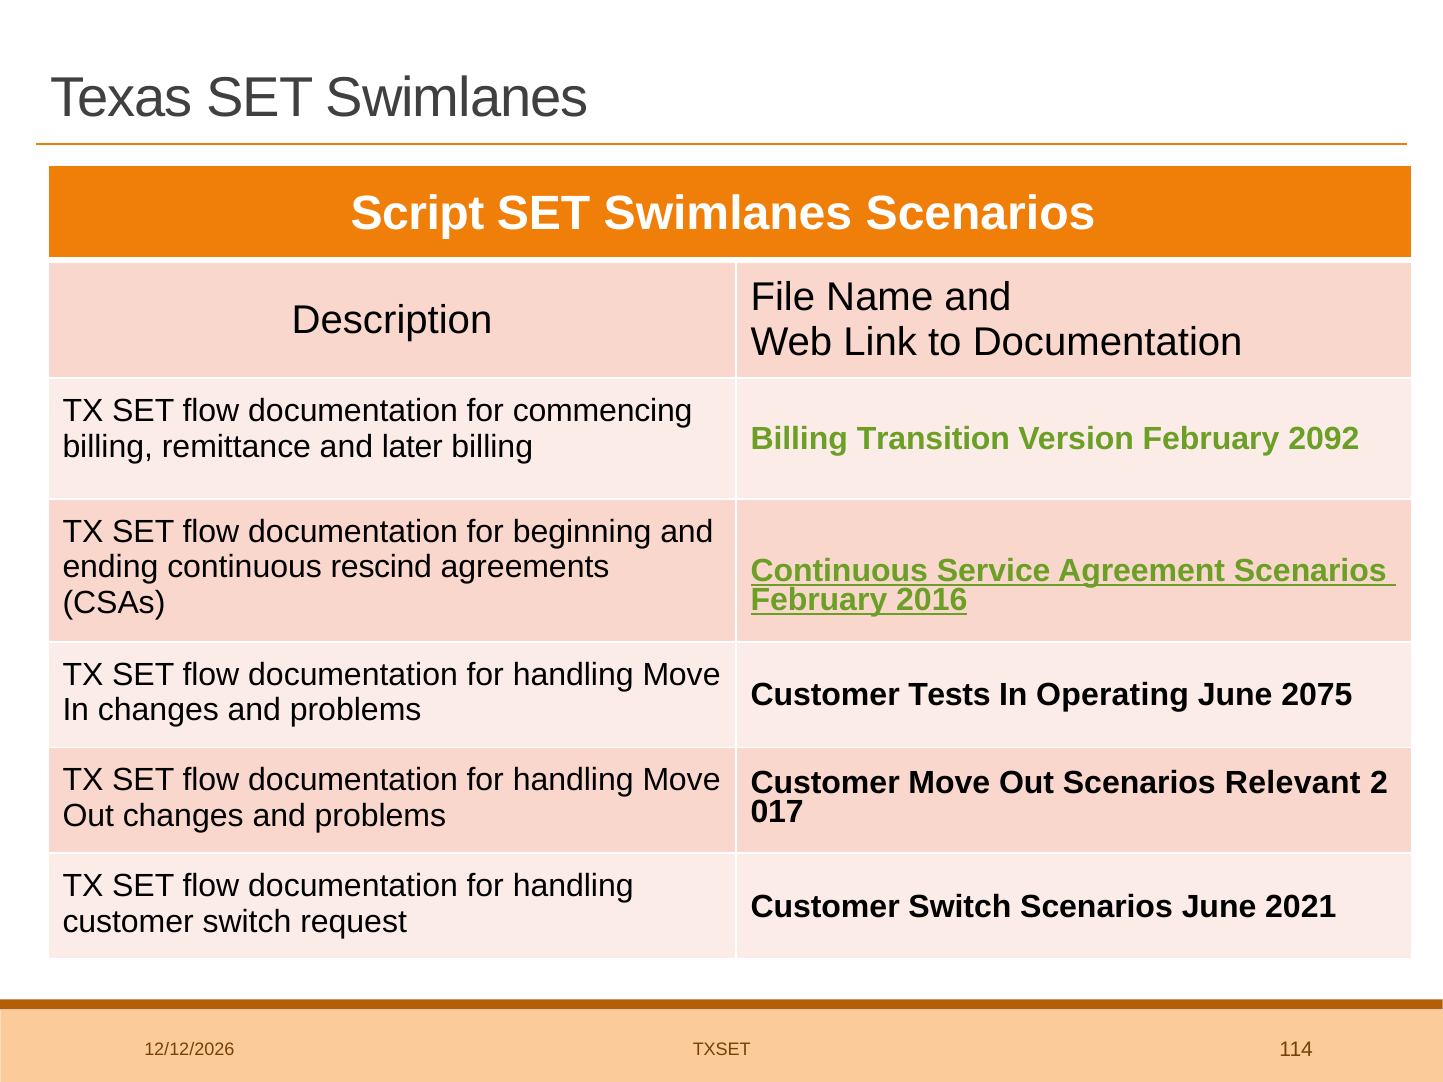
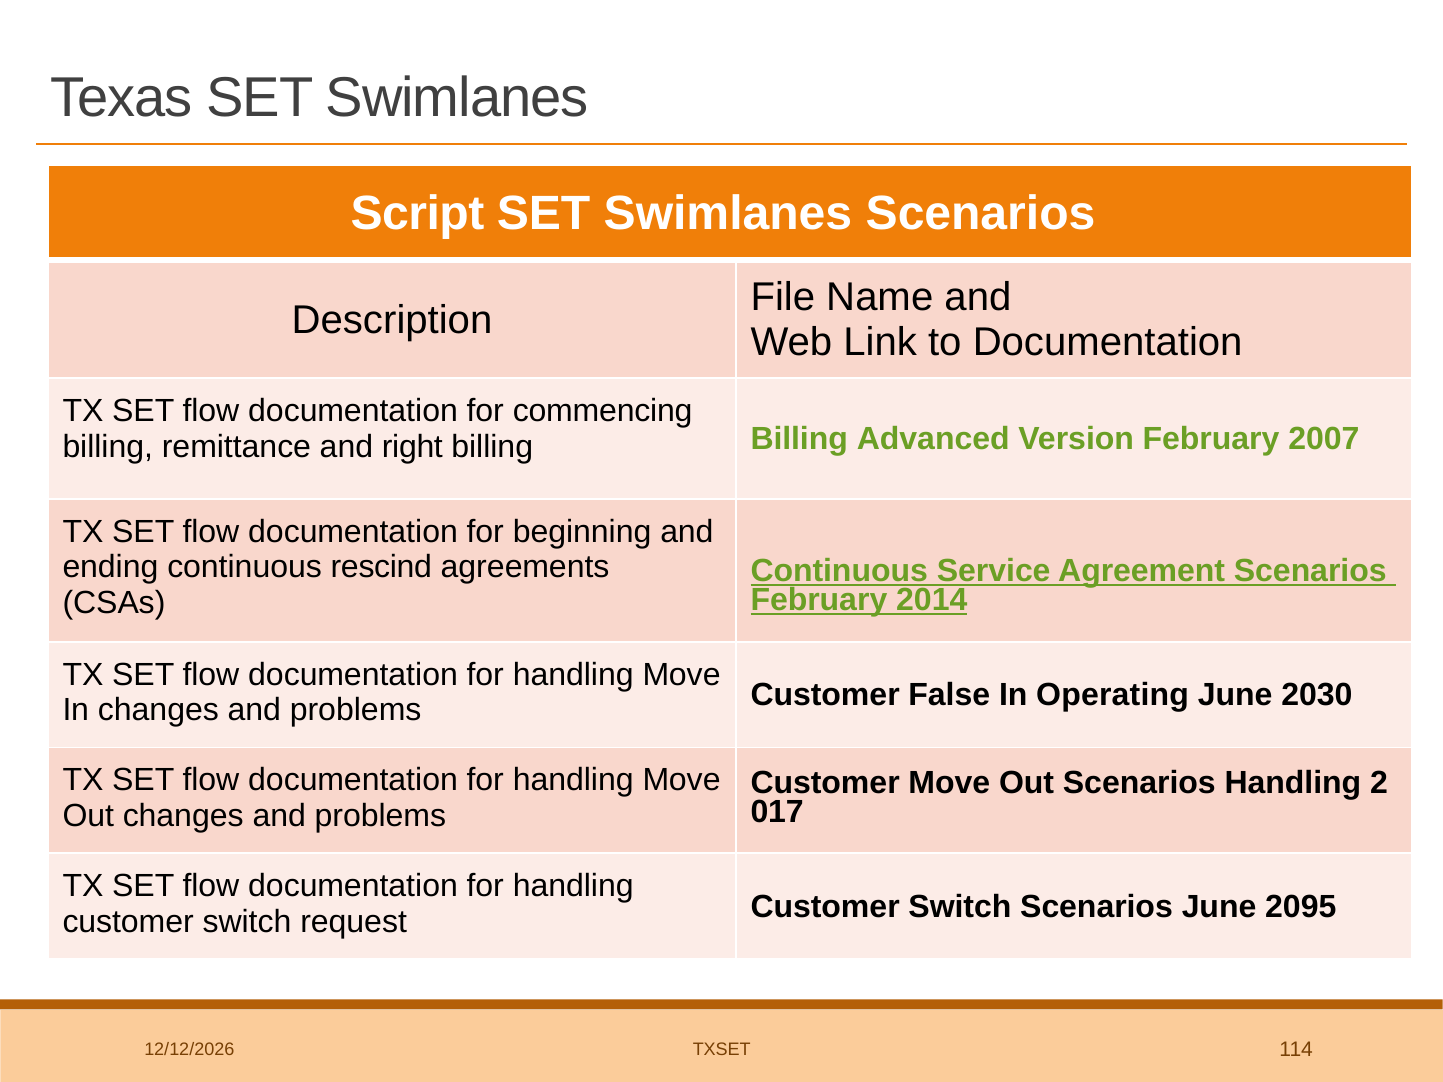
later: later -> right (412, 447)
Transition: Transition -> Advanced (933, 439)
2092: 2092 -> 2007 (1324, 439)
2016: 2016 -> 2014 (932, 600)
Tests: Tests -> False (949, 695)
2075: 2075 -> 2030 (1317, 695)
Scenarios Relevant: Relevant -> Handling (1293, 783)
2021: 2021 -> 2095 (1301, 907)
